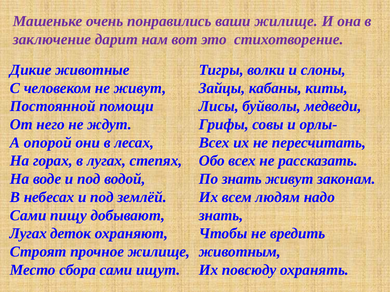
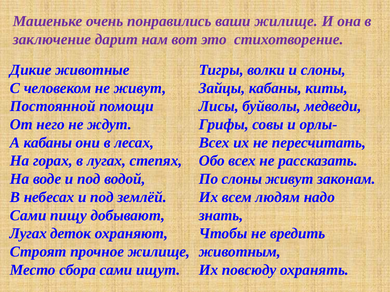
А опорой: опорой -> кабаны (48, 143)
По знать: знать -> слоны (242, 179)
